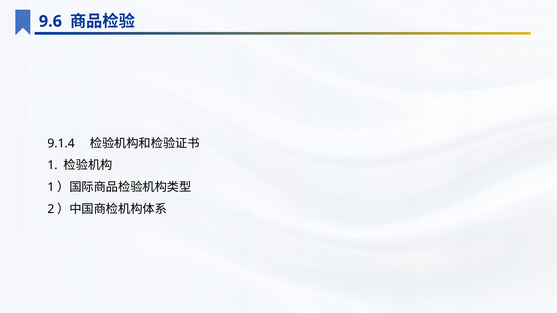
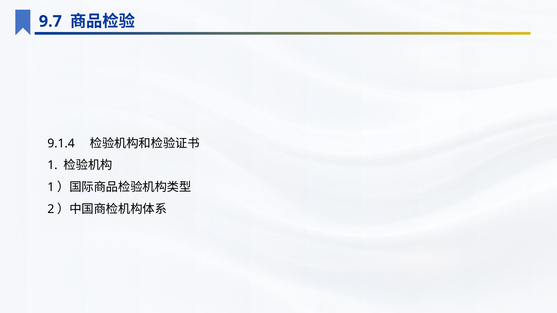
9.6: 9.6 -> 9.7 (50, 21)
